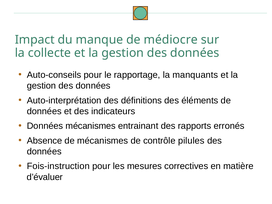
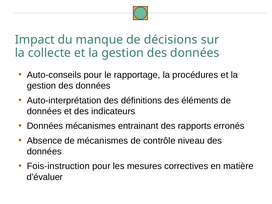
médiocre: médiocre -> décisions (171, 40)
manquants: manquants -> procédures (195, 75)
pilules: pilules -> niveau (191, 141)
